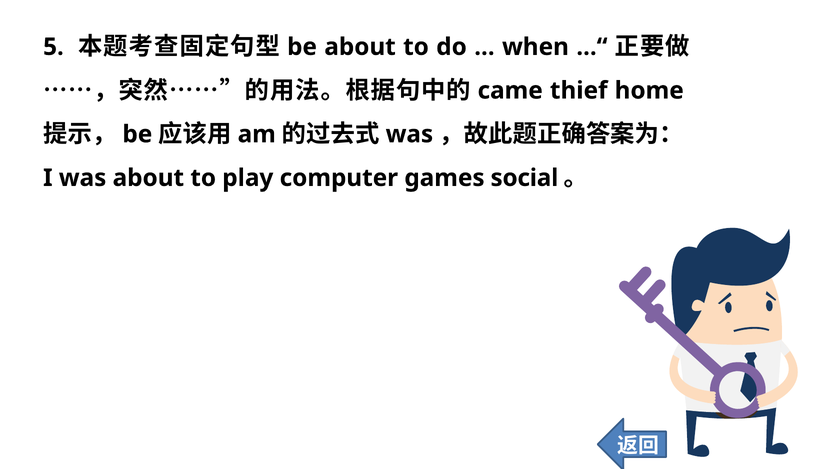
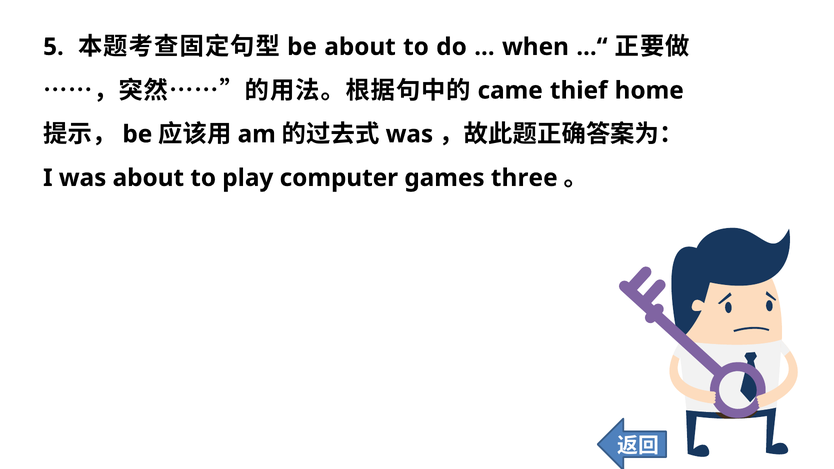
social: social -> three (524, 178)
